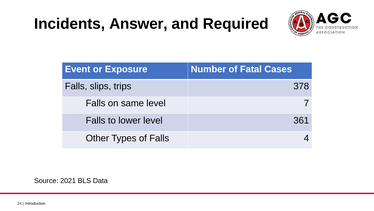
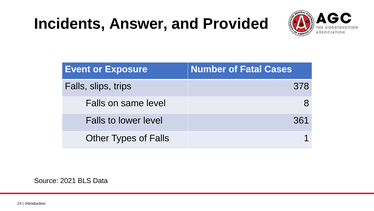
Required: Required -> Provided (236, 24)
7: 7 -> 8 (306, 103)
4: 4 -> 1 (306, 138)
